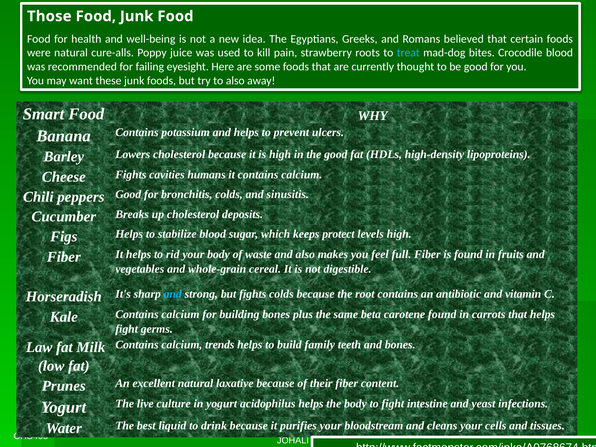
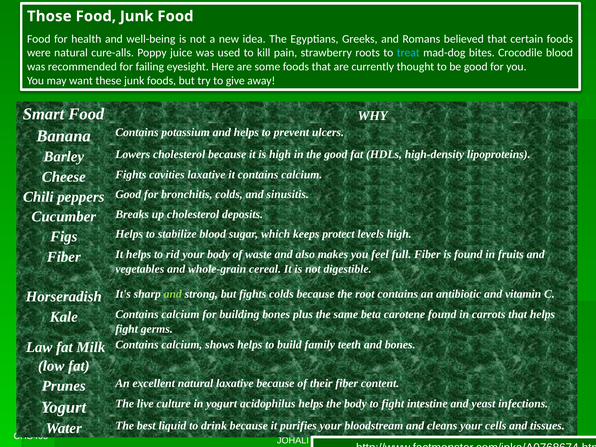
to also: also -> give (235, 81)
cavities humans: humans -> laxative (206, 175)
and colour: light blue -> light green (173, 294)
trends: trends -> shows (220, 345)
